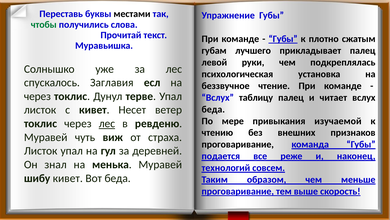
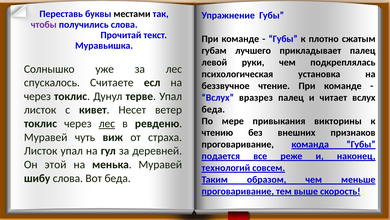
чтобы colour: green -> purple (44, 24)
Губы underline: present -> none (283, 39)
Заглавия: Заглавия -> Считаете (112, 82)
таблицу: таблицу -> вразрез (256, 97)
изучаемой: изучаемой -> викторины (338, 121)
знал: знал -> этой (55, 164)
шибу кивет: кивет -> слова (68, 178)
